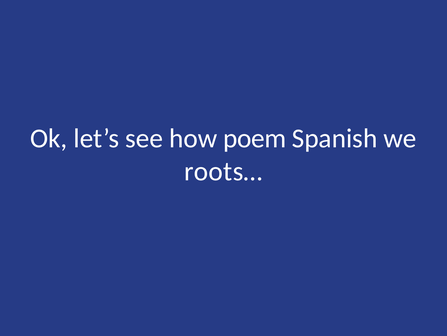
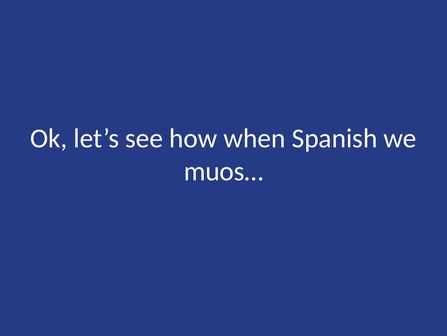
poem: poem -> when (255, 138)
roots…: roots… -> muos… (224, 171)
